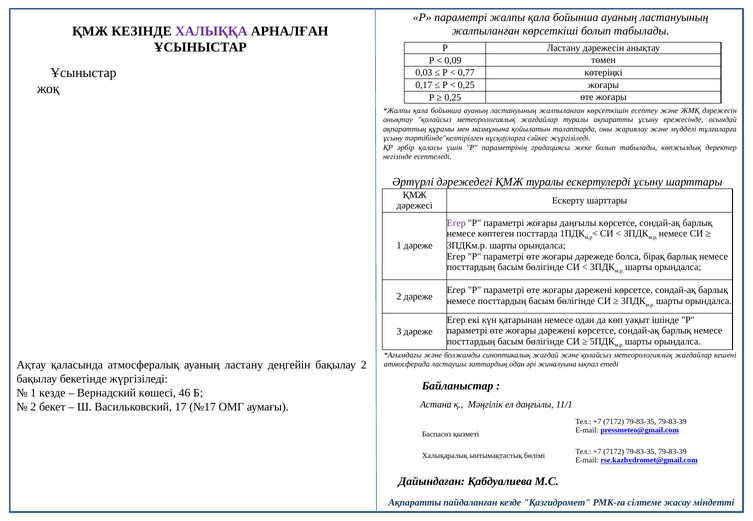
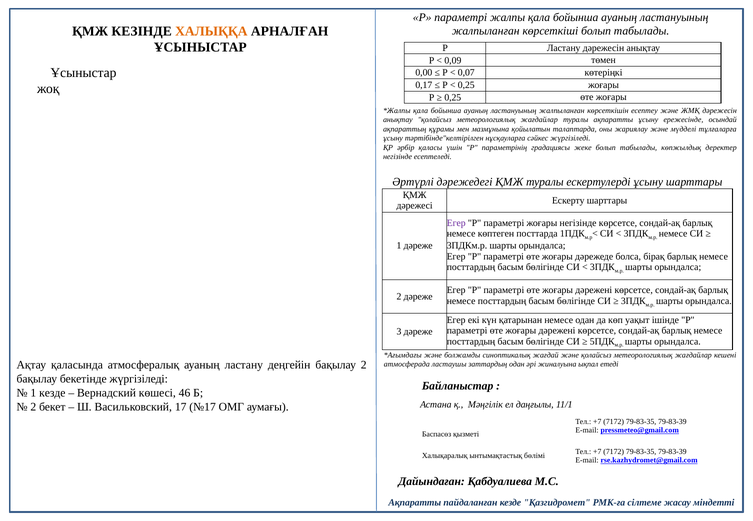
ХАЛЫҚҚА colour: purple -> orange (211, 31)
0,03: 0,03 -> 0,00 (424, 73)
0,77: 0,77 -> 0,07 (466, 73)
жоғары даңғылы: даңғылы -> негізінде (578, 223)
